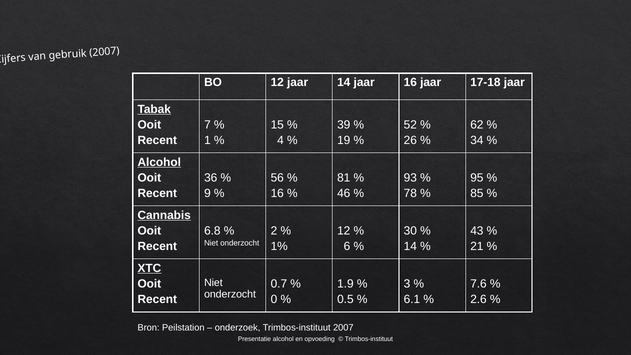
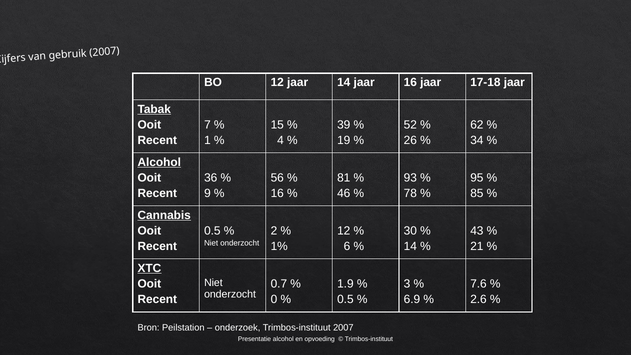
6.8: 6.8 -> 0.5 (212, 231)
6.1: 6.1 -> 6.9 (412, 299)
